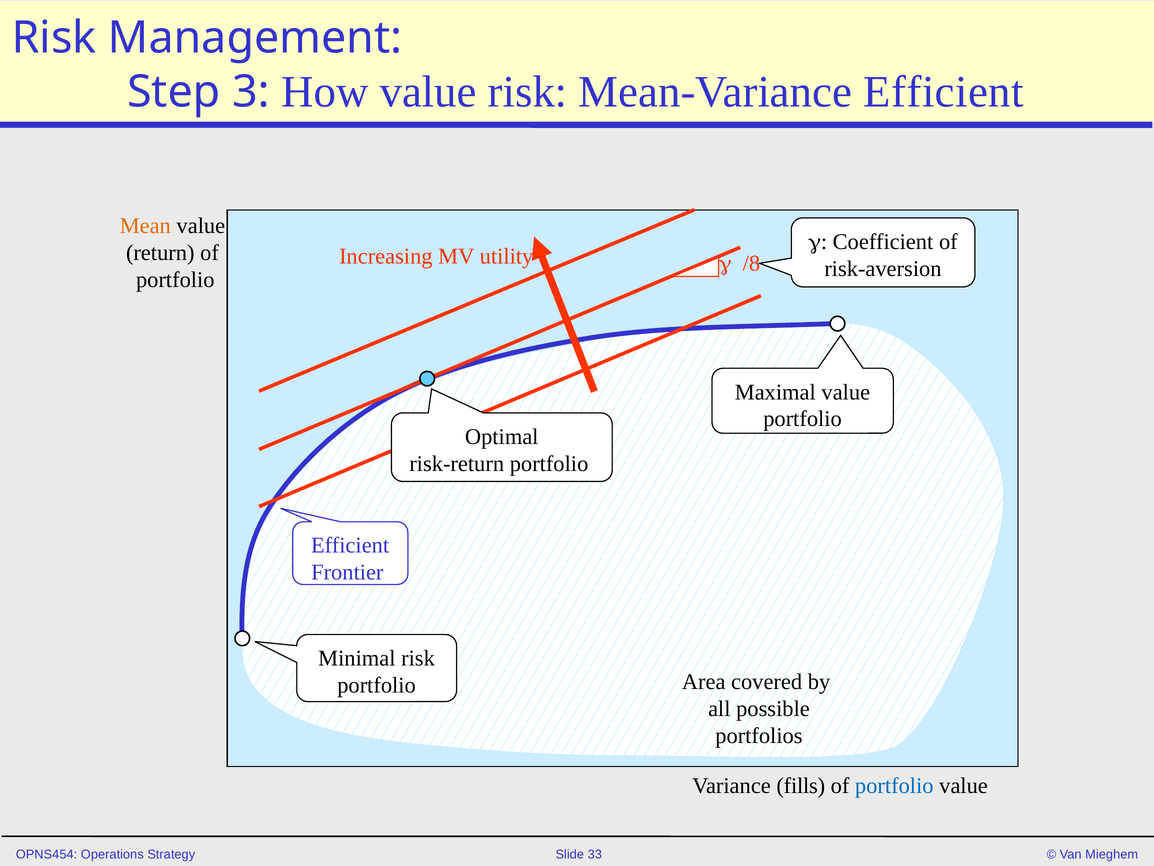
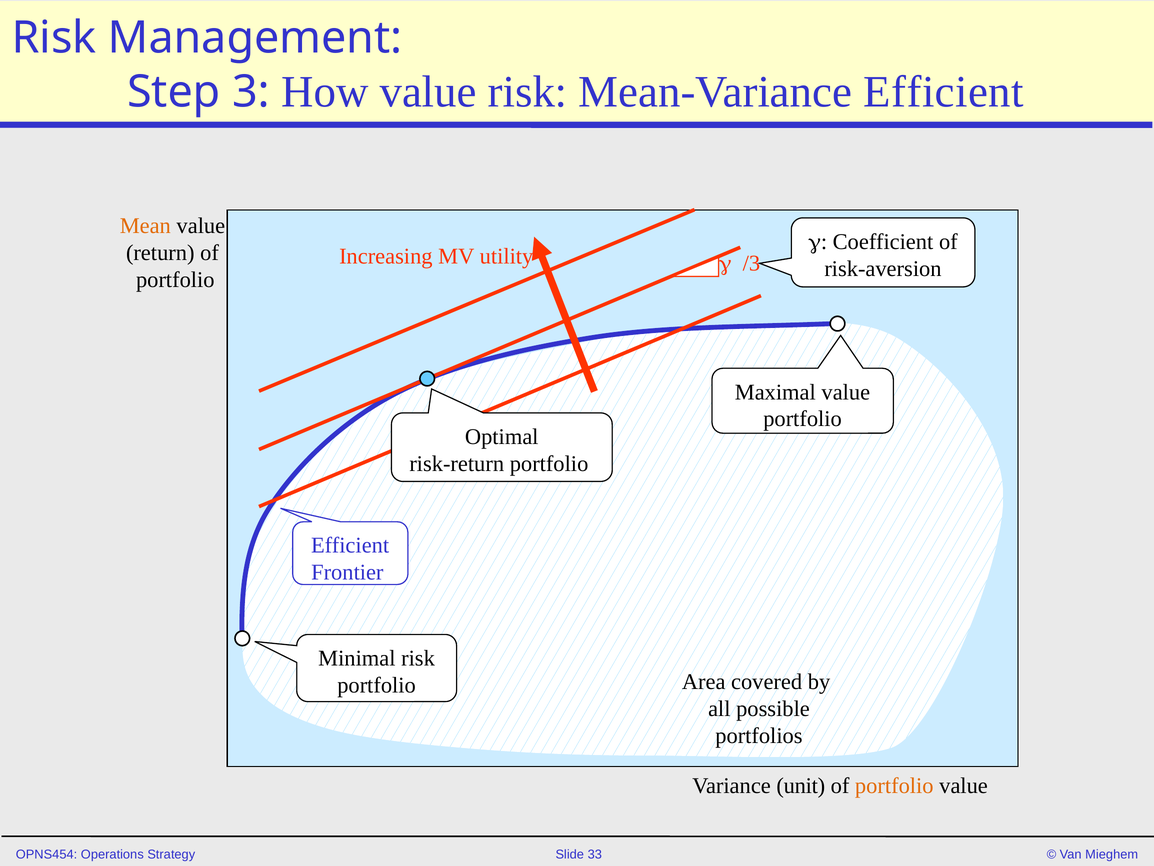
/8: /8 -> /3 (751, 263)
fills: fills -> unit (801, 786)
portfolio colour: blue -> orange (894, 786)
